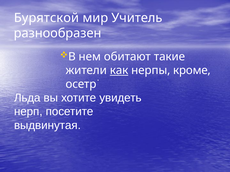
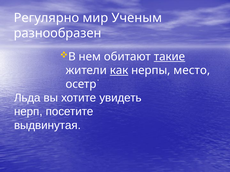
Бурятской: Бурятской -> Регулярно (47, 18)
Учитель: Учитель -> Ученым (137, 18)
такие underline: none -> present (169, 57)
кроме: кроме -> место (192, 71)
